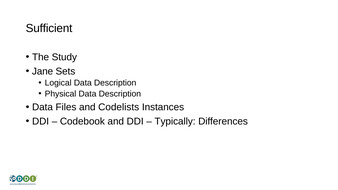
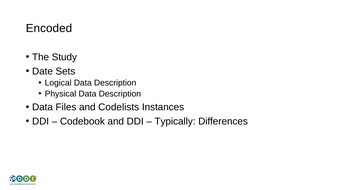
Sufficient: Sufficient -> Encoded (49, 28)
Jane: Jane -> Date (42, 71)
